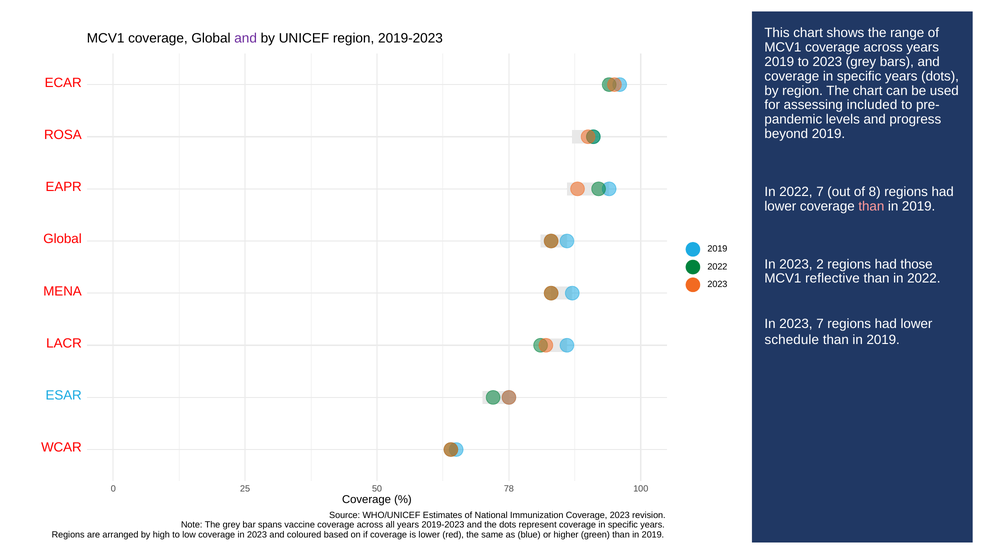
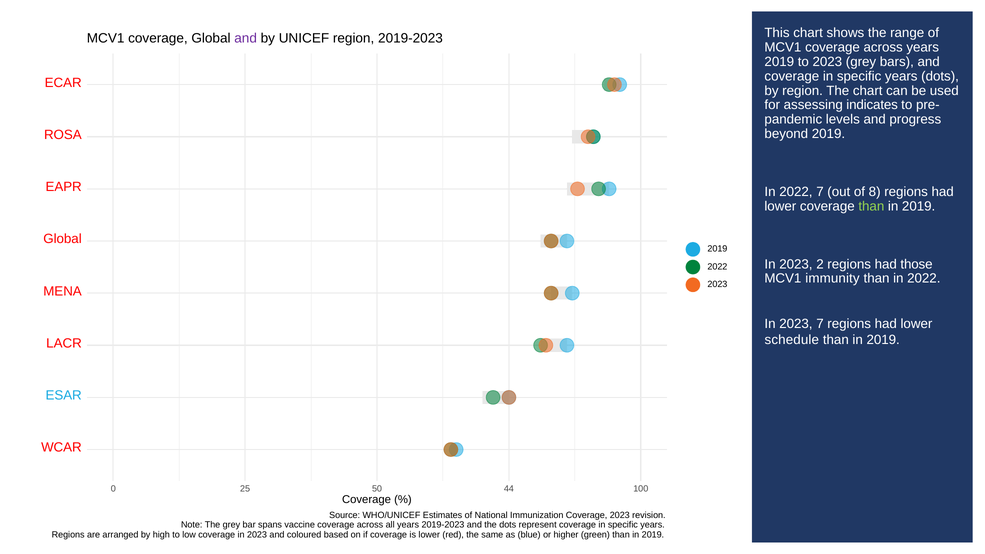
included: included -> indicates (872, 105)
than colour: pink -> light green (871, 206)
reflective: reflective -> immunity (832, 279)
78: 78 -> 44 (509, 489)
